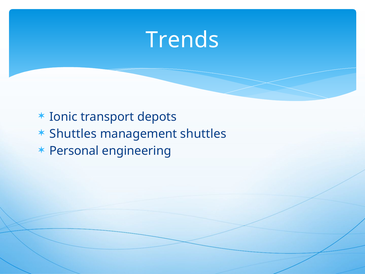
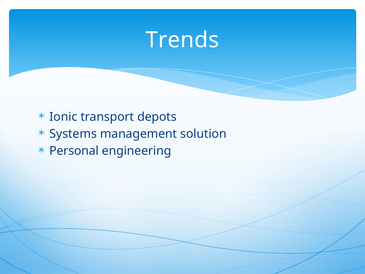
Shuttles: Shuttles -> Systems (73, 134)
management shuttles: shuttles -> solution (203, 134)
